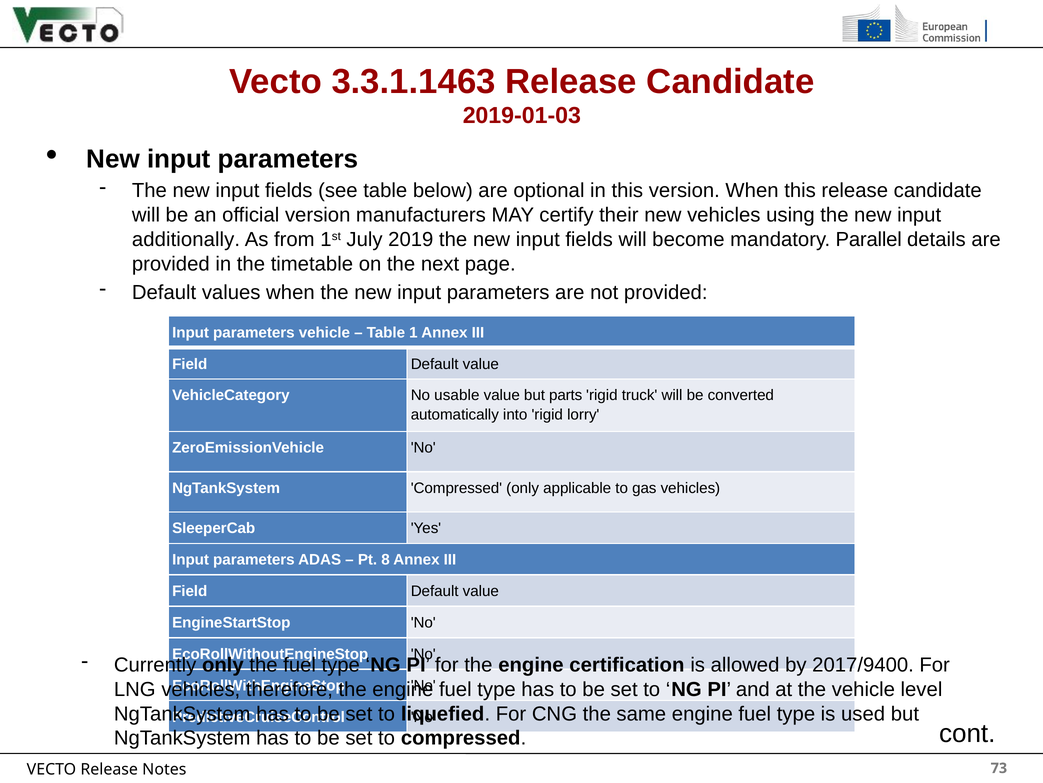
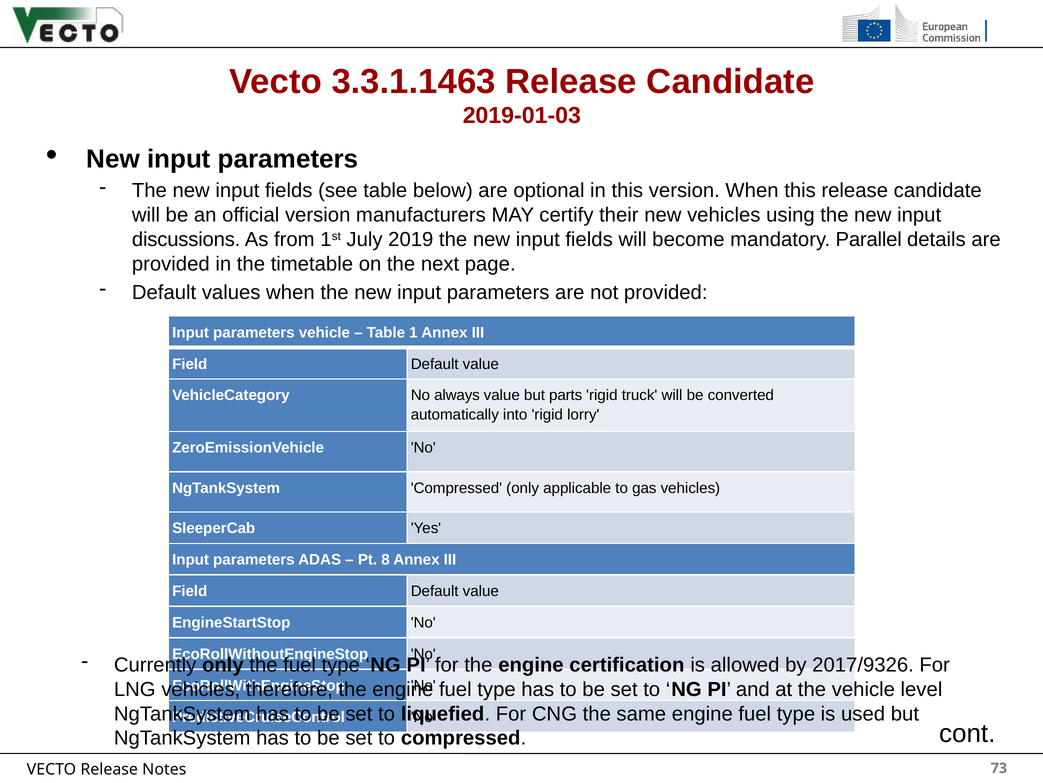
additionally: additionally -> discussions (186, 239)
usable: usable -> always (457, 395)
2017/9400: 2017/9400 -> 2017/9326 (863, 664)
